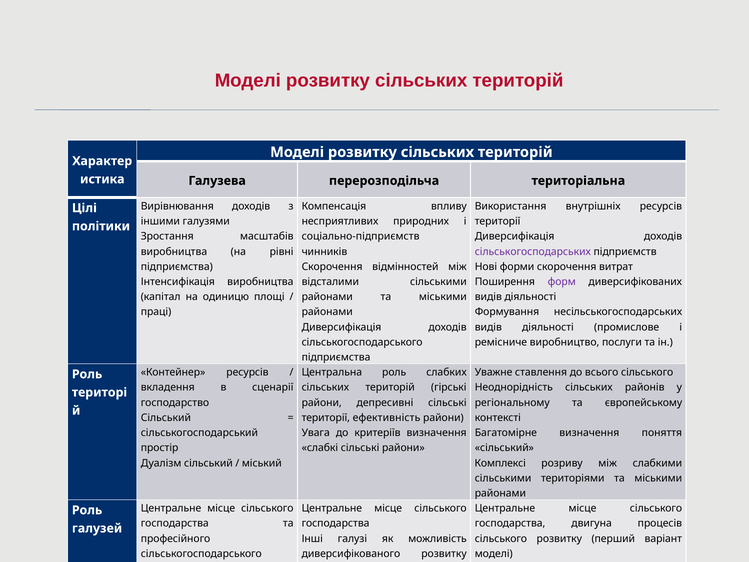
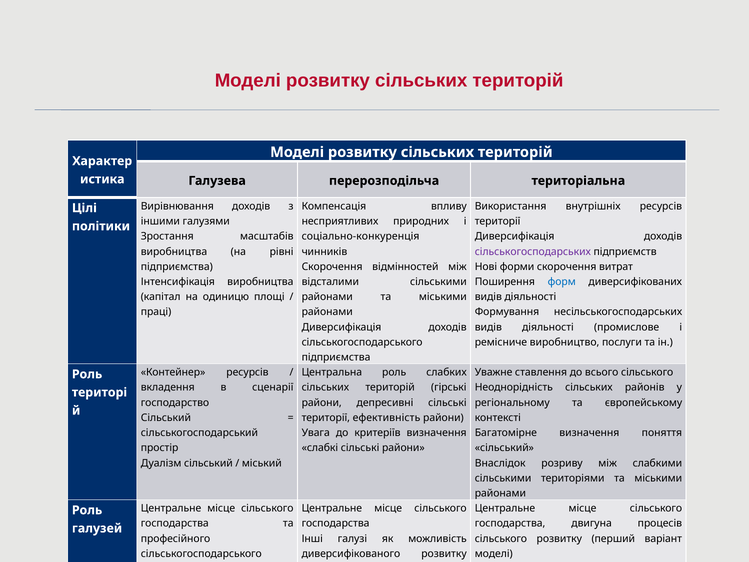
соціально-підприємств: соціально-підприємств -> соціально-конкуренція (361, 236)
форм colour: purple -> blue (562, 282)
Комплексі: Комплексі -> Внаслідок (500, 463)
